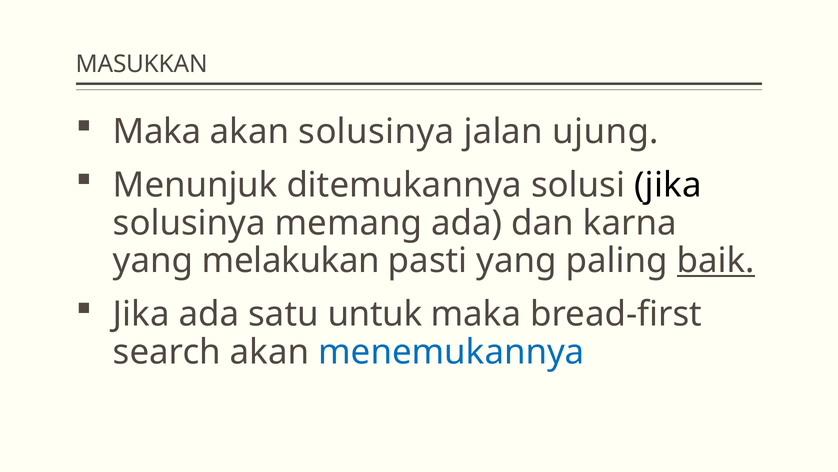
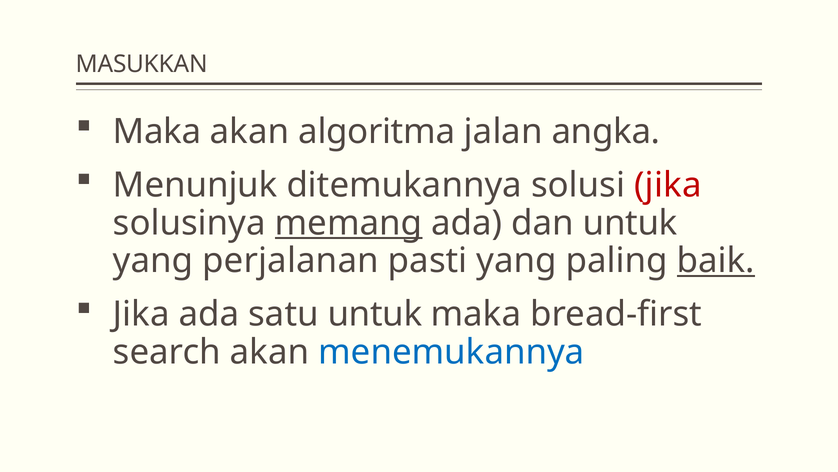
akan solusinya: solusinya -> algoritma (377, 132)
ujung: ujung -> angka (606, 132)
jika colour: black -> red (668, 185)
memang underline: none -> present (349, 223)
dan karna: karna -> untuk (630, 223)
melakukan: melakukan -> perjalanan (291, 261)
